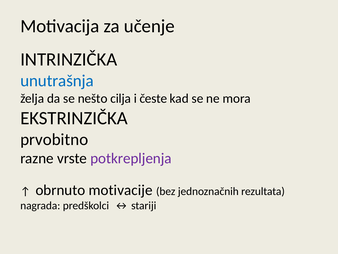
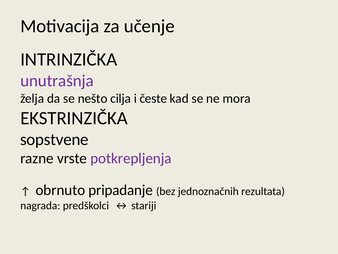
unutrašnja colour: blue -> purple (57, 81)
prvobitno: prvobitno -> sopstvene (54, 139)
motivacije: motivacije -> pripadanje (121, 190)
